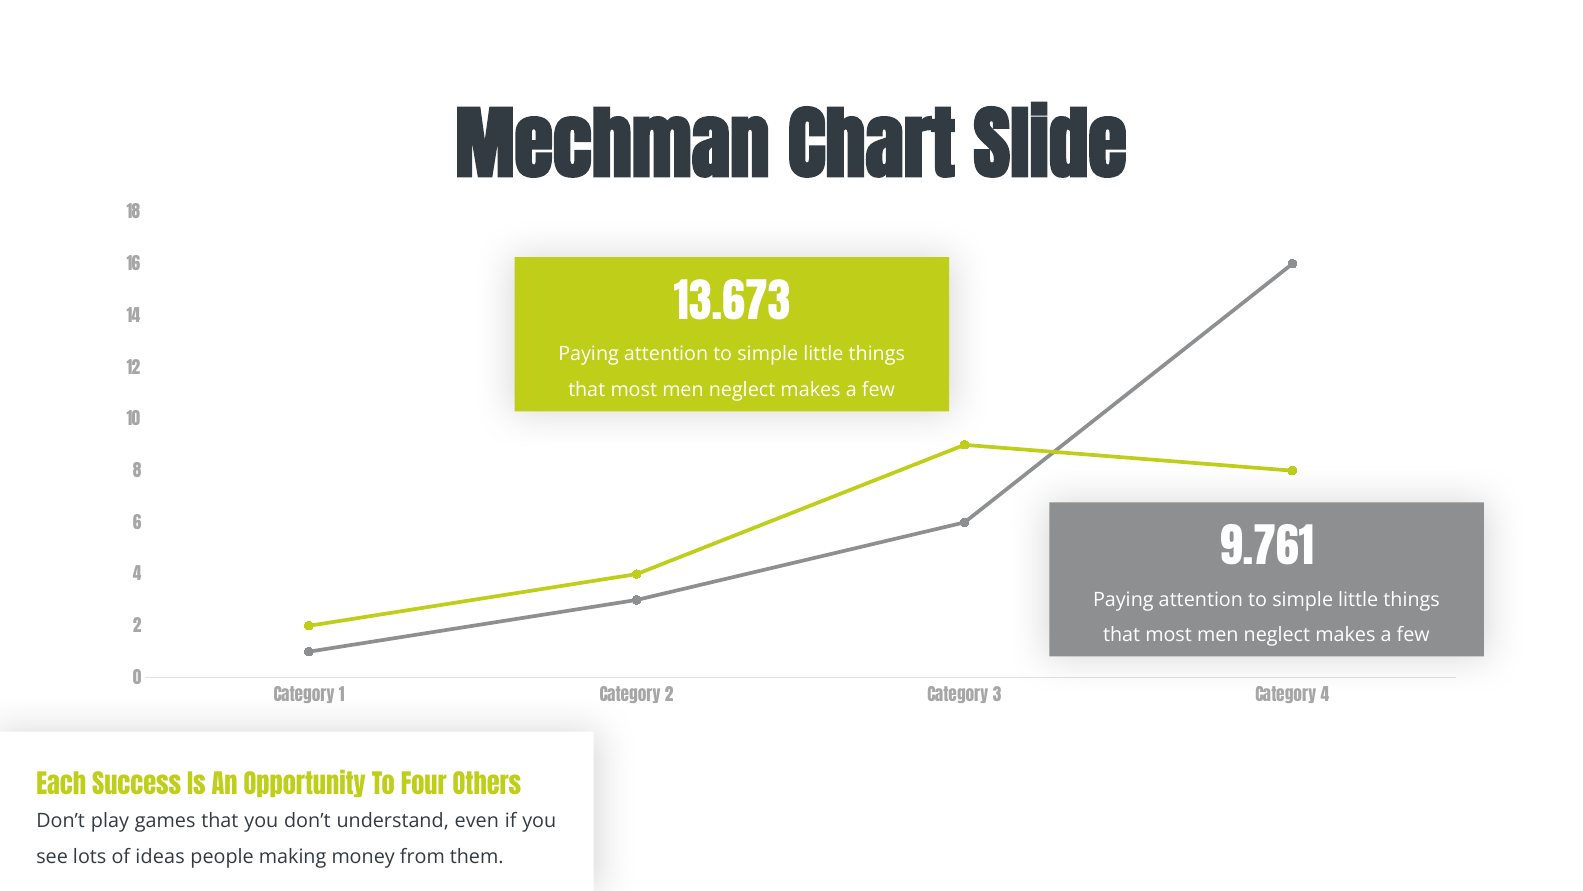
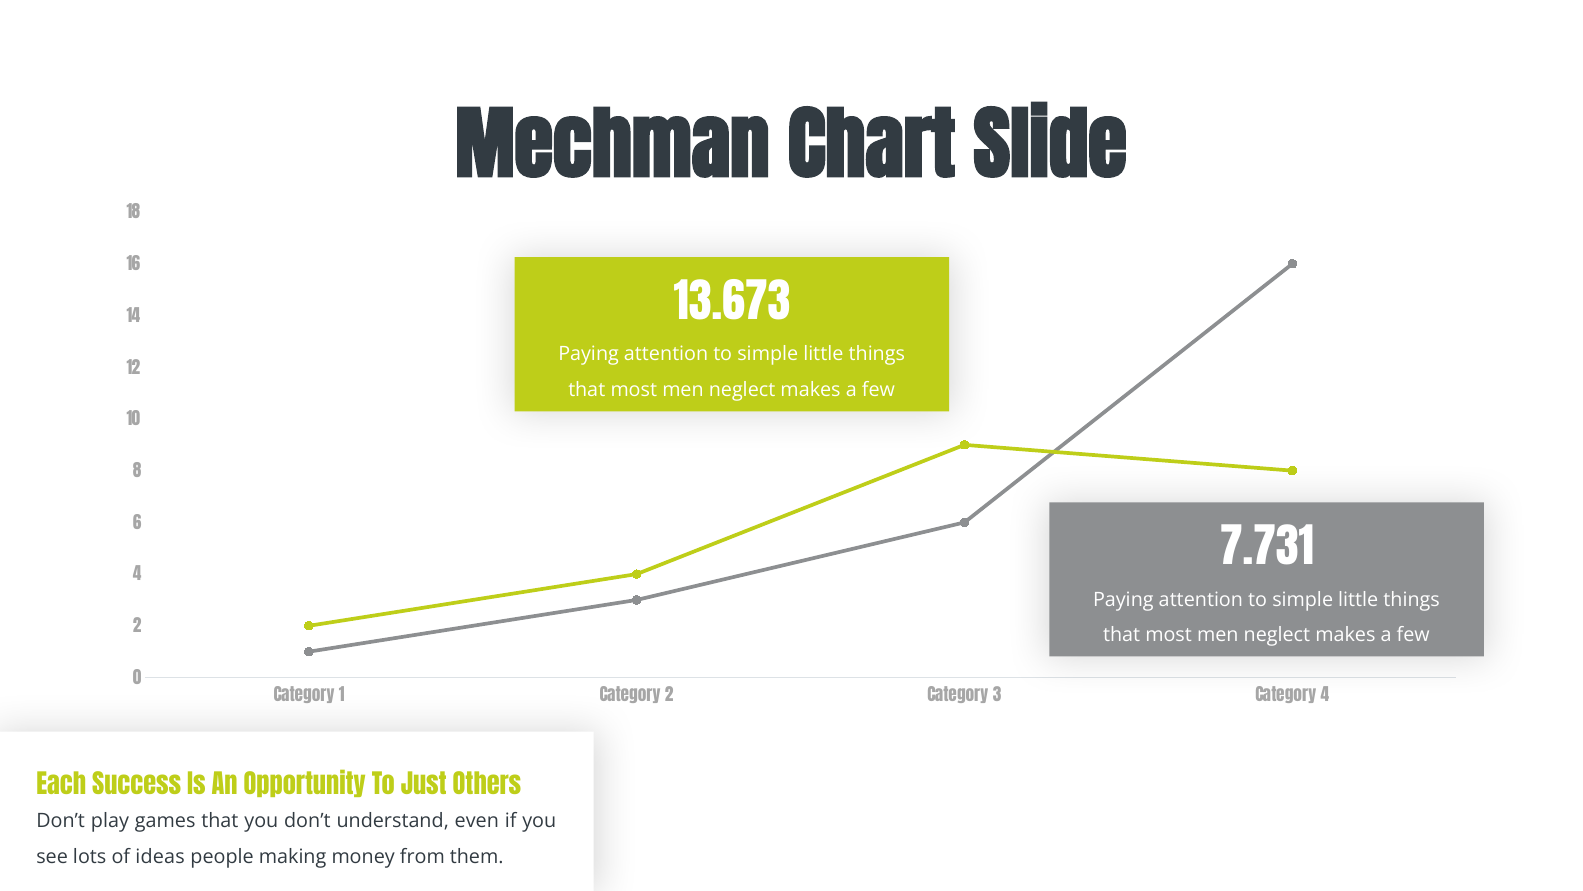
9.761: 9.761 -> 7.731 (1267, 549)
Four: Four -> Just (424, 785)
